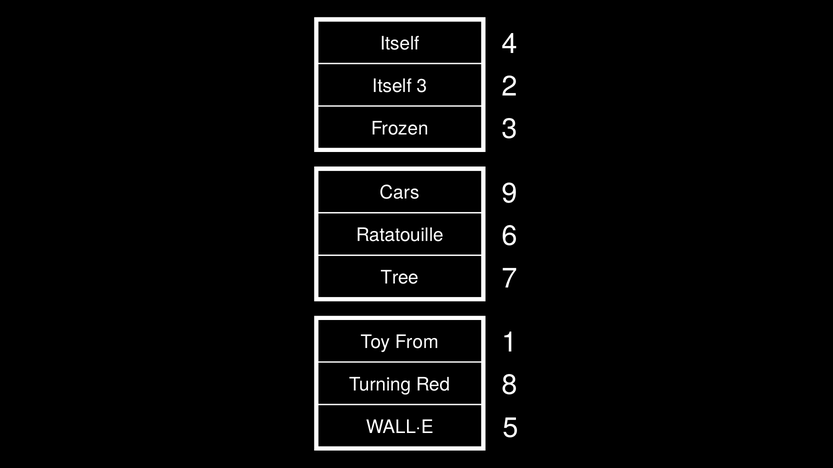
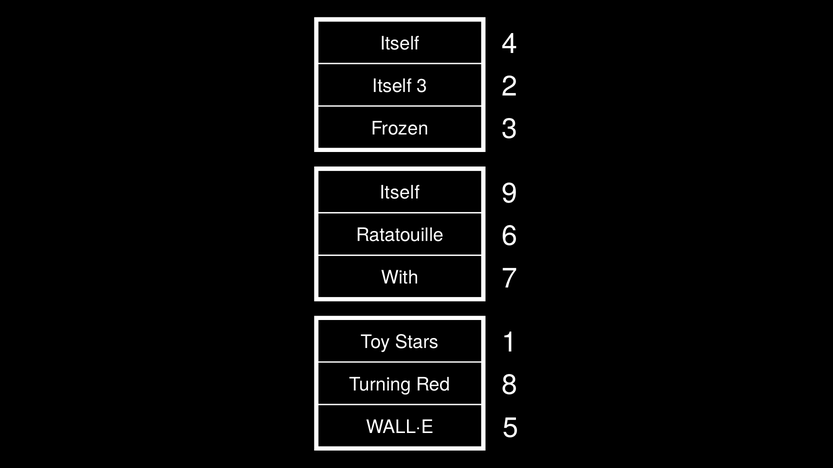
Cars: Cars -> Itself (400, 193)
Tree: Tree -> With (400, 278)
From: From -> Stars (417, 342)
